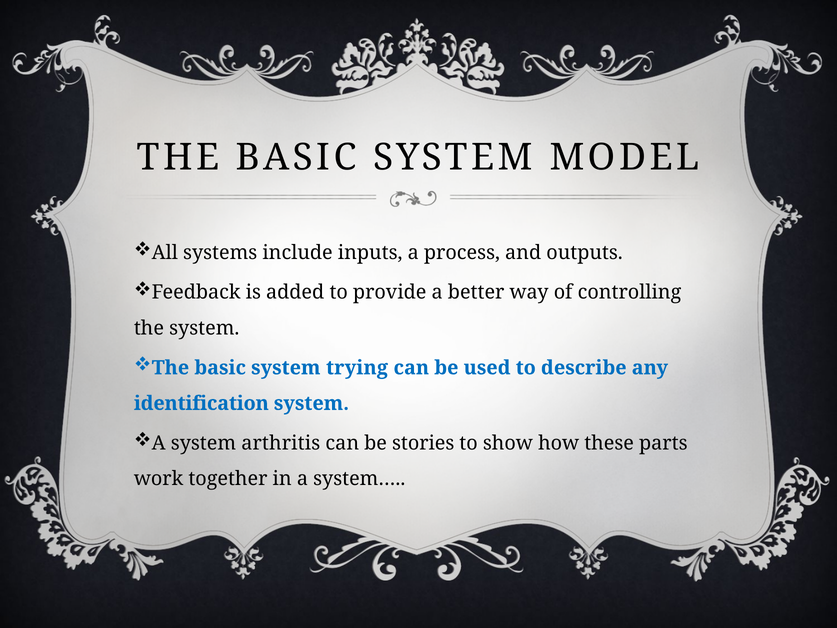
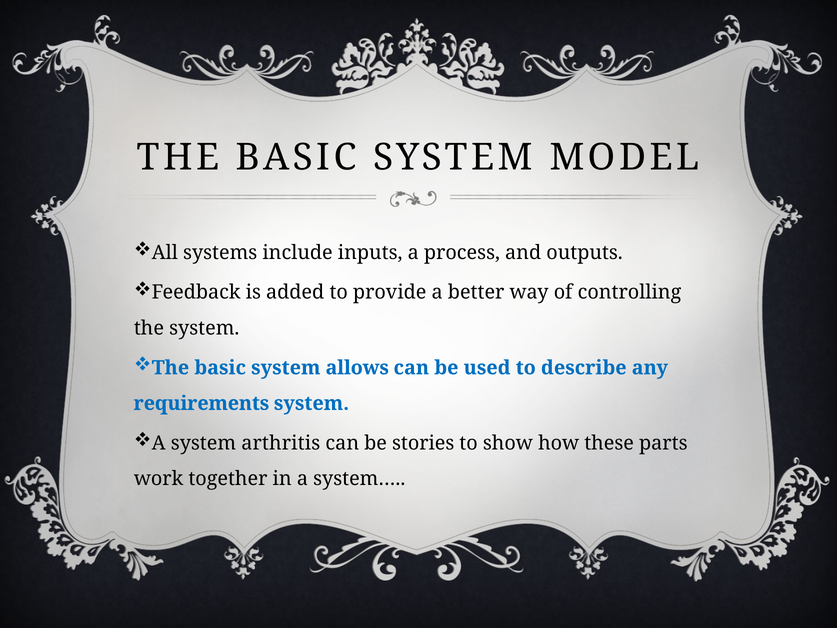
trying: trying -> allows (357, 368)
identification: identification -> requirements (201, 403)
